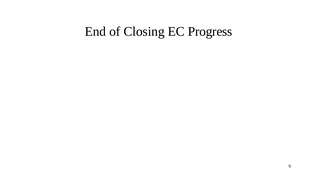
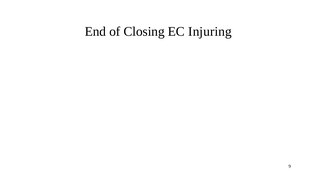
Progress: Progress -> Injuring (210, 32)
